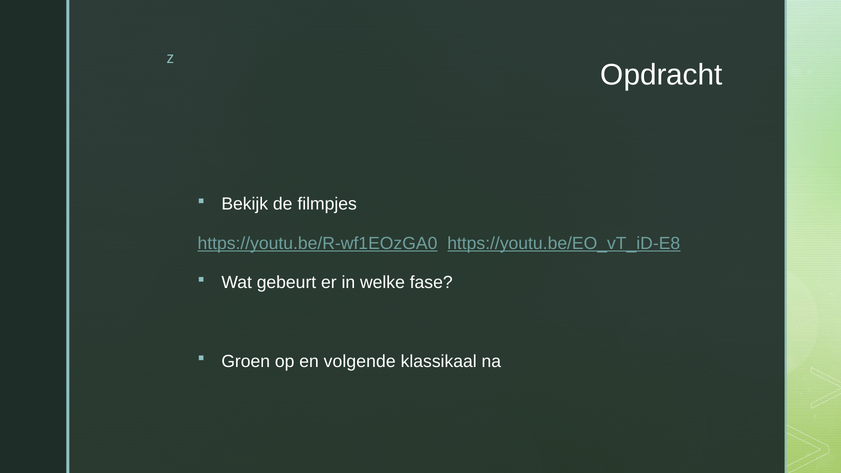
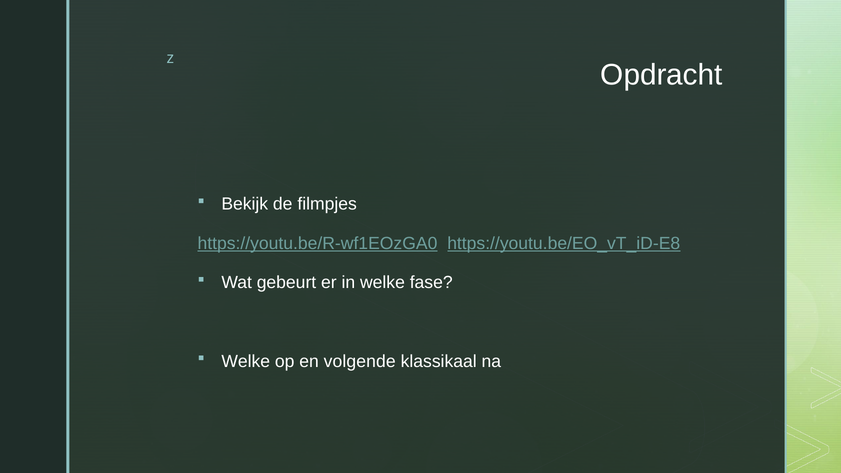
Groen: Groen -> Welke (246, 361)
